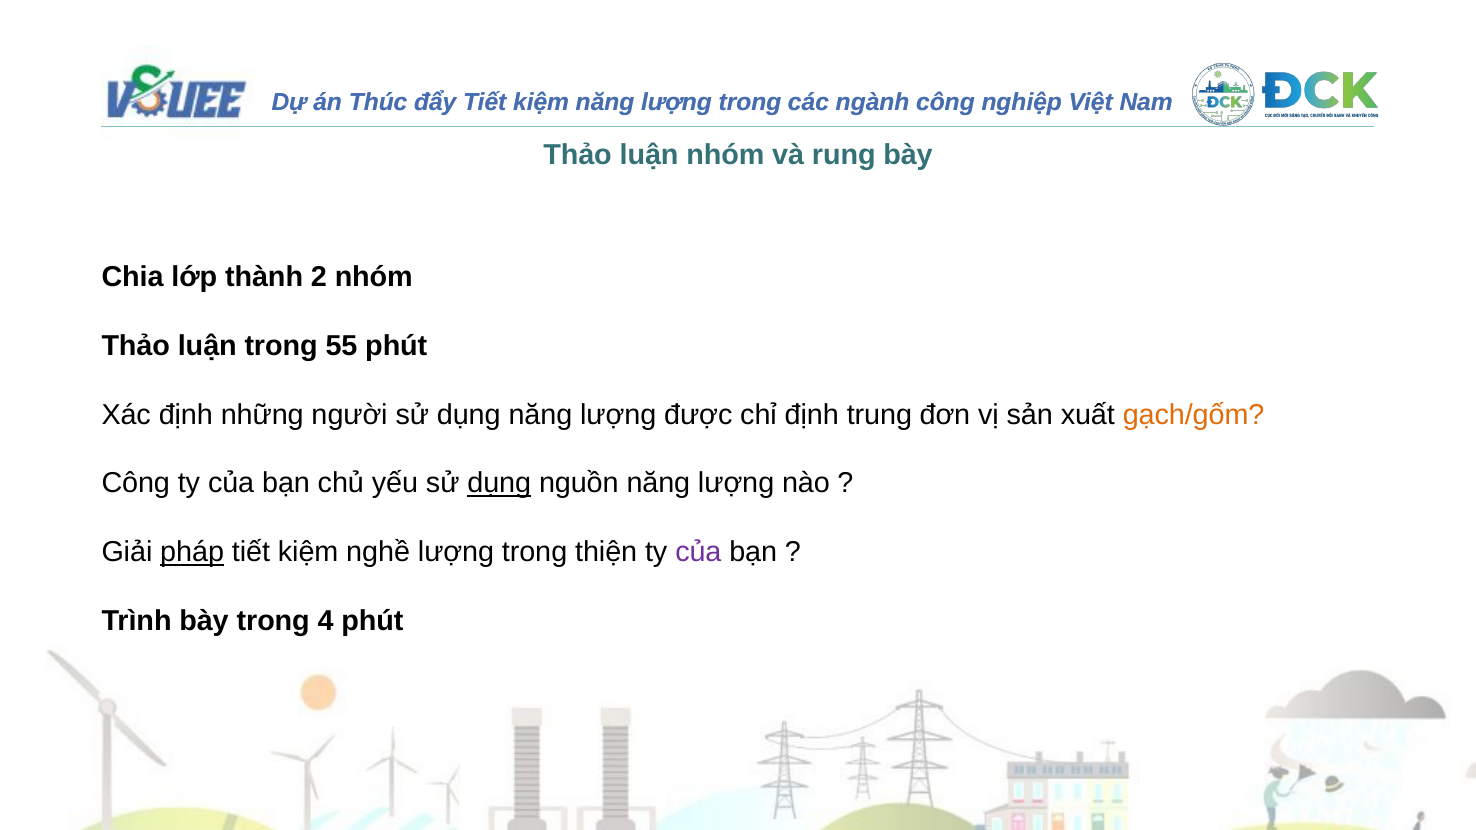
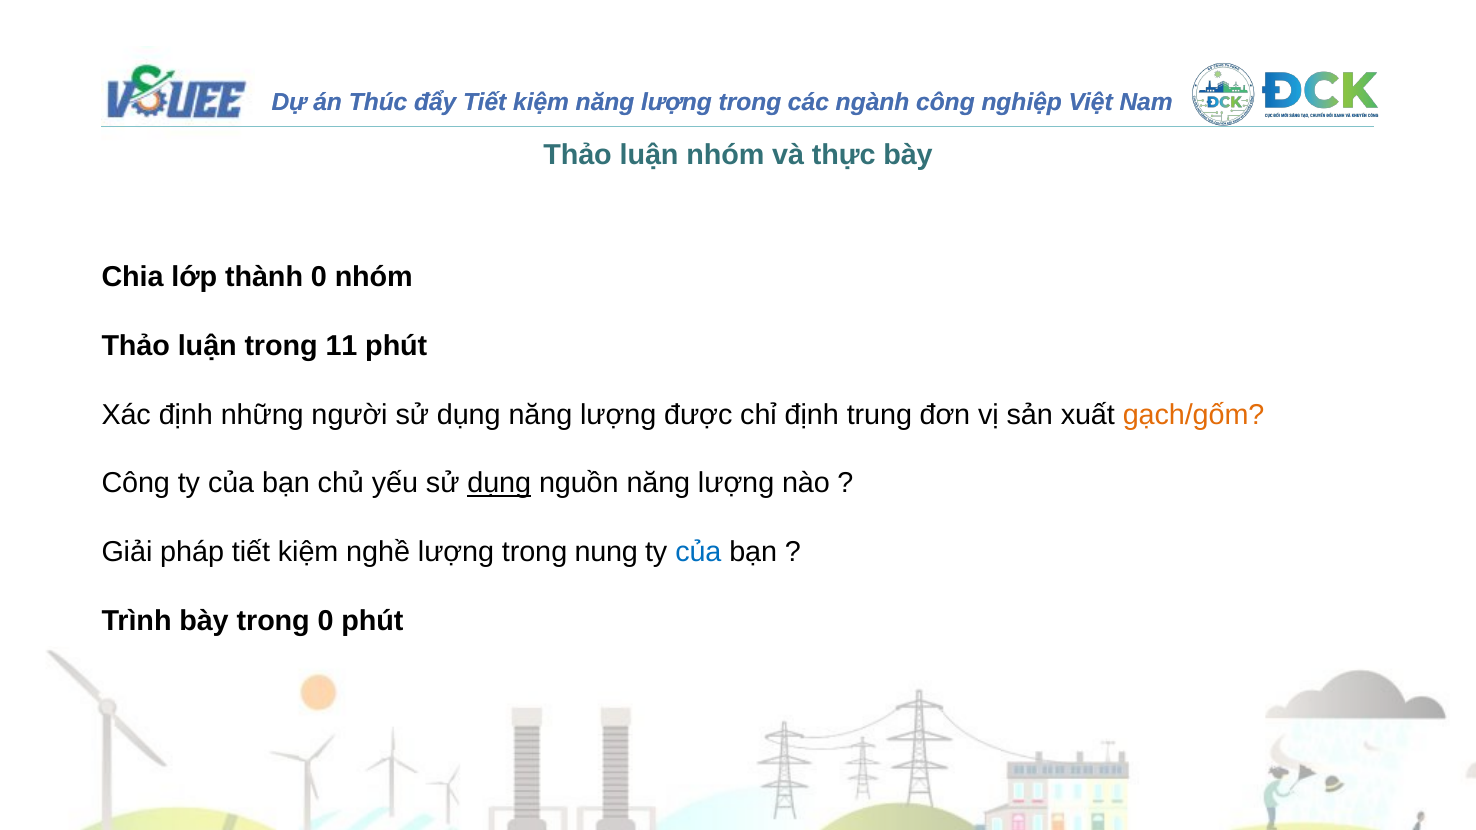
rung: rung -> thực (844, 155)
thành 2: 2 -> 0 (319, 277)
55: 55 -> 11 (341, 346)
pháp underline: present -> none (192, 553)
thiện: thiện -> nung (606, 553)
của colour: purple -> blue (698, 553)
trong 4: 4 -> 0 (326, 621)
